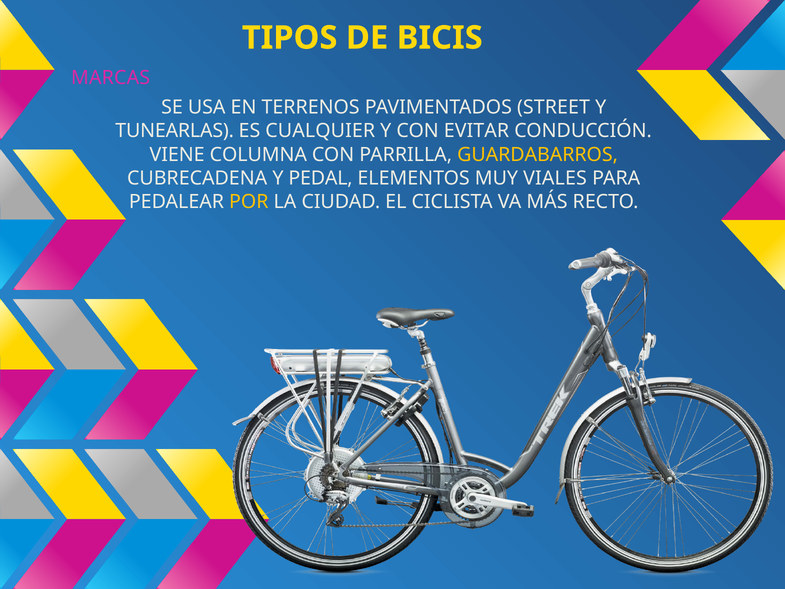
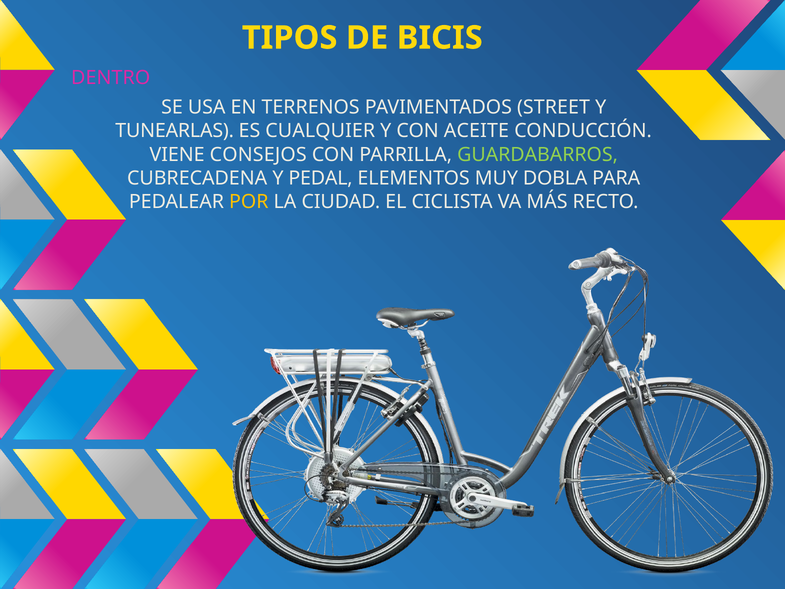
MARCAS: MARCAS -> DENTRO (111, 78)
EVITAR: EVITAR -> ACEITE (476, 131)
COLUMNA: COLUMNA -> CONSEJOS (258, 155)
GUARDABARROS colour: yellow -> light green (538, 155)
VIALES: VIALES -> DOBLA (555, 178)
